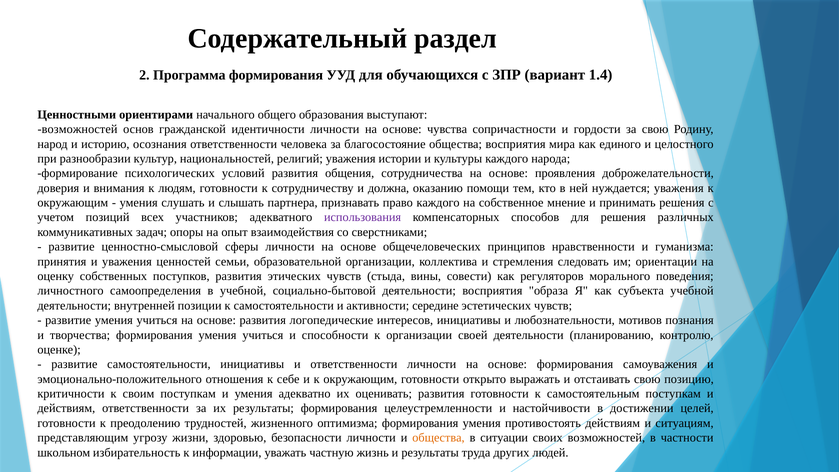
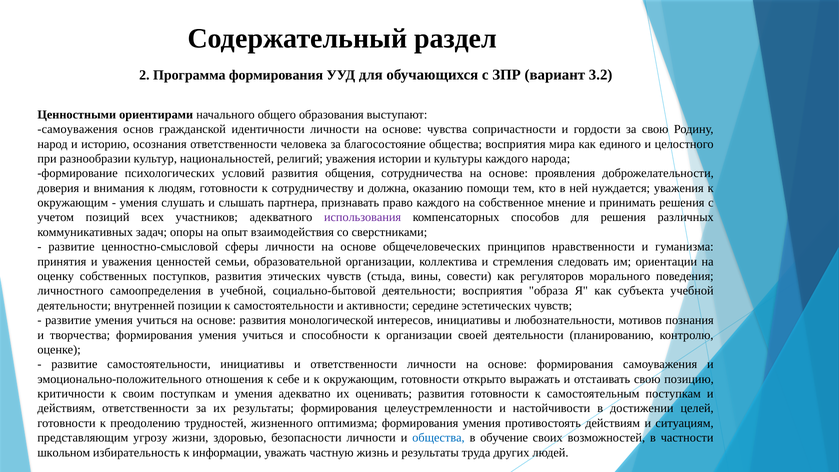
1.4: 1.4 -> 3.2 (601, 75)
возможностей: возможностей -> самоуважения (77, 129)
логопедические: логопедические -> монологической (332, 320)
общества colour: orange -> blue (438, 438)
ситуации: ситуации -> обучение (504, 438)
